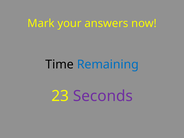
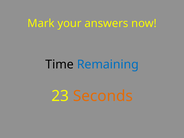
Seconds colour: purple -> orange (103, 96)
